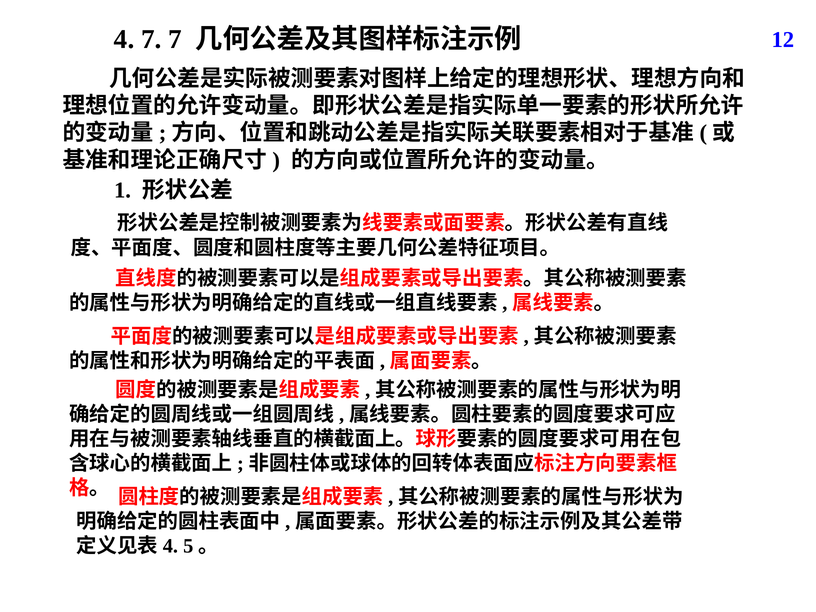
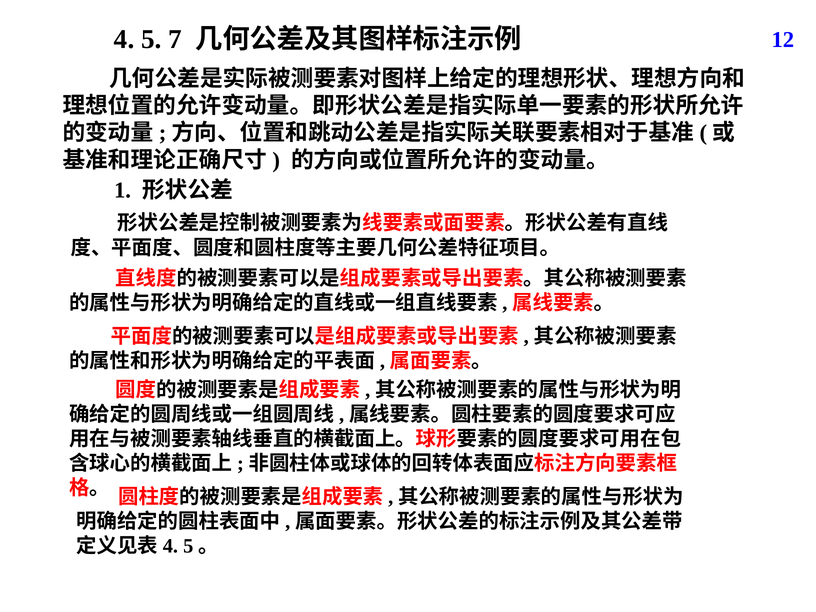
4 7: 7 -> 5 (151, 39)
